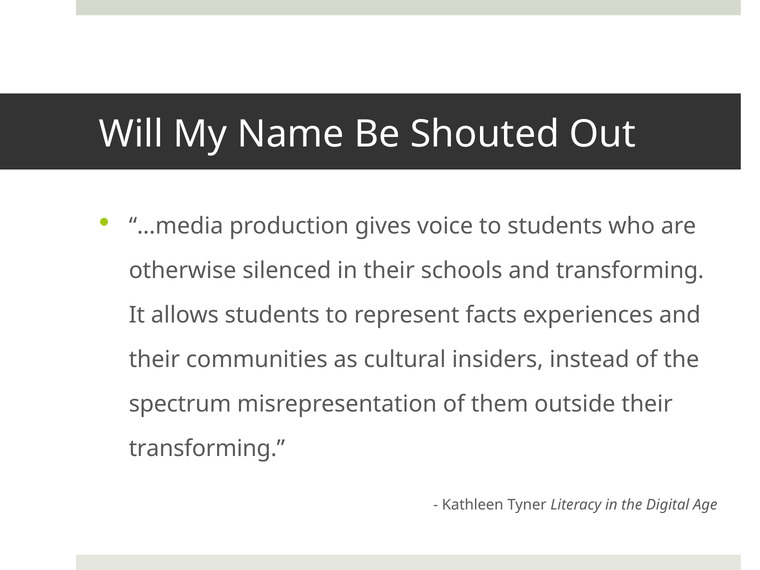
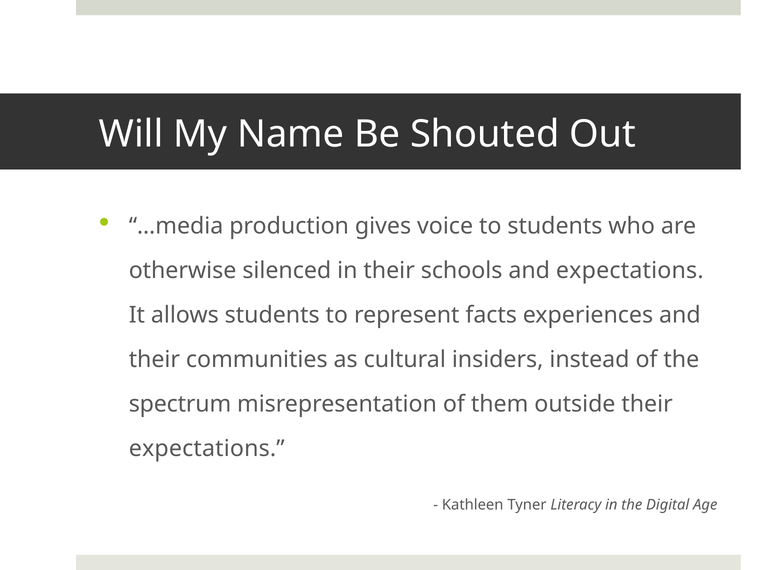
and transforming: transforming -> expectations (630, 271)
transforming: transforming -> expectations (207, 449)
